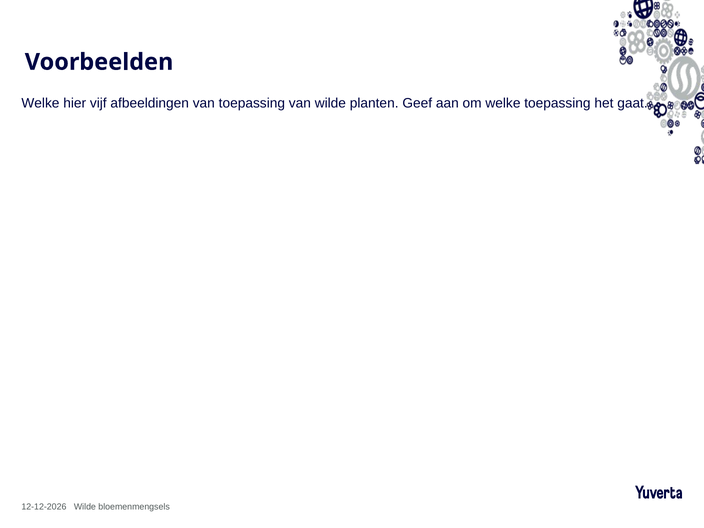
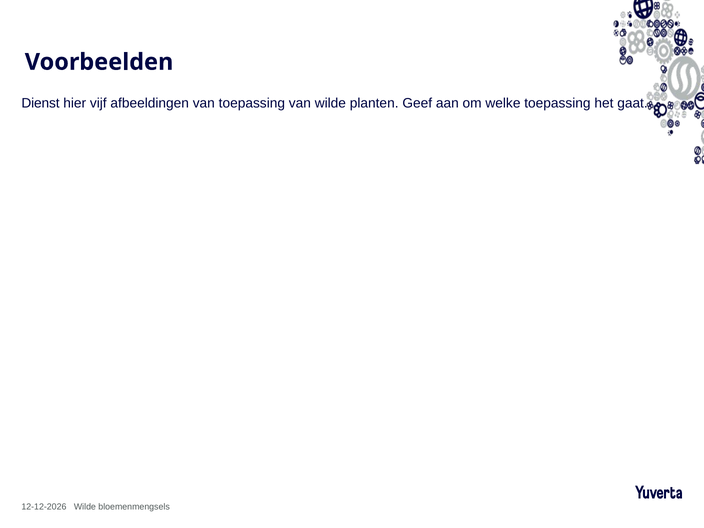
Welke: Welke -> Dienst (41, 103)
